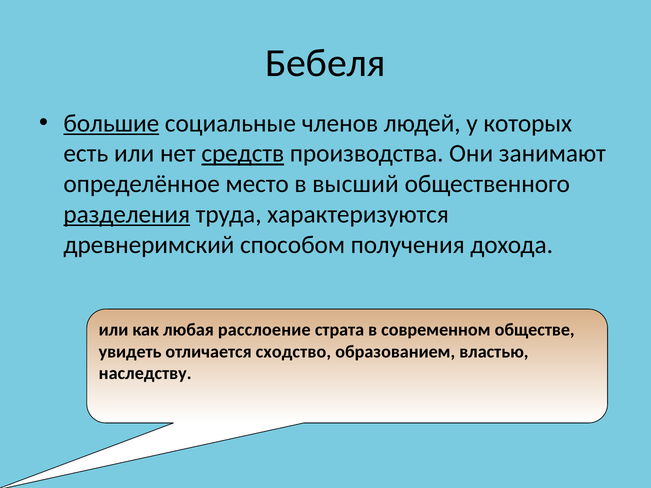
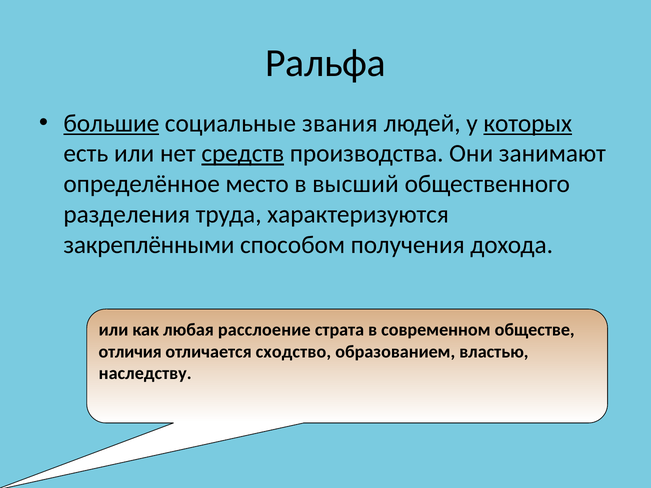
Бебеля: Бебеля -> Ральфа (326, 63)
членов: членов -> звания (340, 123)
которых underline: none -> present (528, 123)
разделения underline: present -> none (127, 214)
древнеримский: древнеримский -> закреплёнными (149, 245)
увидеть: увидеть -> отличия (130, 352)
